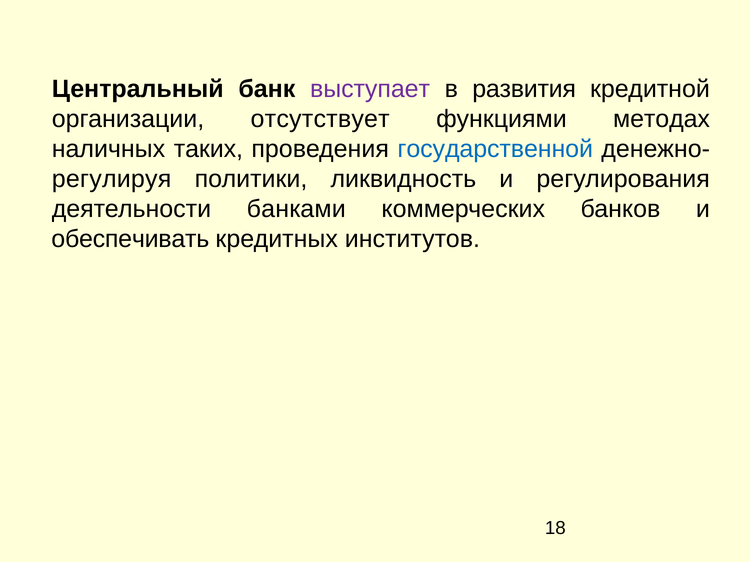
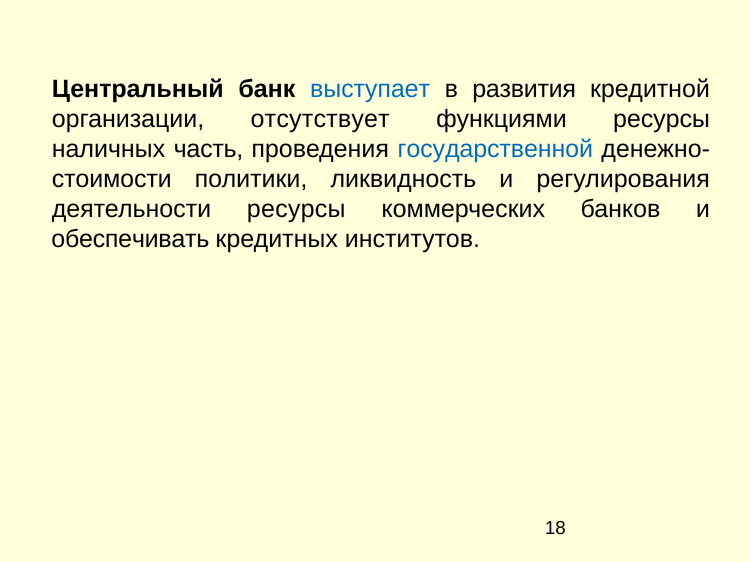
выступает colour: purple -> blue (370, 89)
функциями методах: методах -> ресурсы (661, 119)
таких: таких -> часть (209, 149)
регулируя: регулируя -> стоимости (112, 179)
деятельности банками: банками -> ресурсы (296, 209)
